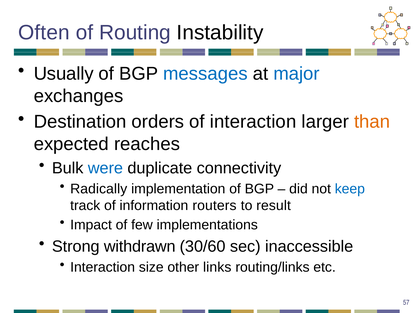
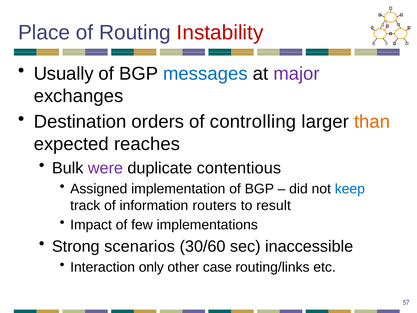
Often: Often -> Place (44, 33)
Instability colour: black -> red (220, 33)
major colour: blue -> purple (297, 74)
of interaction: interaction -> controlling (253, 122)
were colour: blue -> purple (105, 168)
connectivity: connectivity -> contentious (239, 168)
Radically: Radically -> Assigned (99, 189)
withdrawn: withdrawn -> scenarios (140, 246)
size: size -> only (151, 267)
links: links -> case (217, 267)
